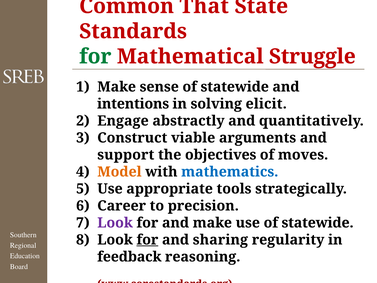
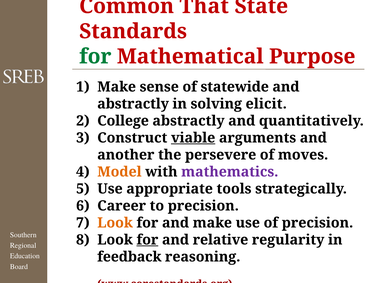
Struggle: Struggle -> Purpose (312, 56)
intentions: intentions -> abstractly (133, 104)
Engage: Engage -> College (123, 121)
viable underline: none -> present (193, 138)
support: support -> another (126, 155)
objectives: objectives -> persevere (221, 155)
mathematics colour: blue -> purple (230, 172)
Look colour: purple -> orange (115, 223)
use of statewide: statewide -> precision (317, 223)
sharing: sharing -> relative (220, 240)
